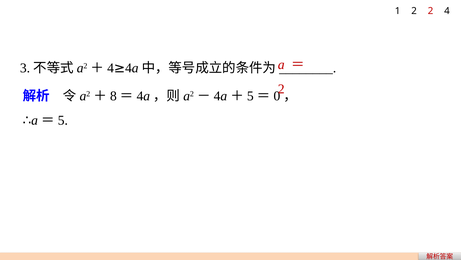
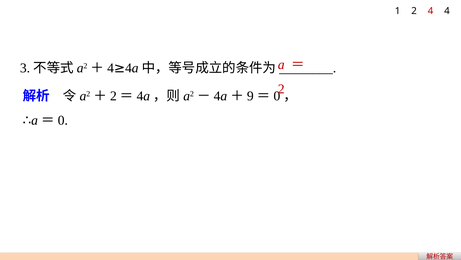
2 2: 2 -> 4 (431, 11)
8: 8 -> 2 (113, 96)
5: 5 -> 9 (250, 96)
5: 5 -> 0 (63, 120)
